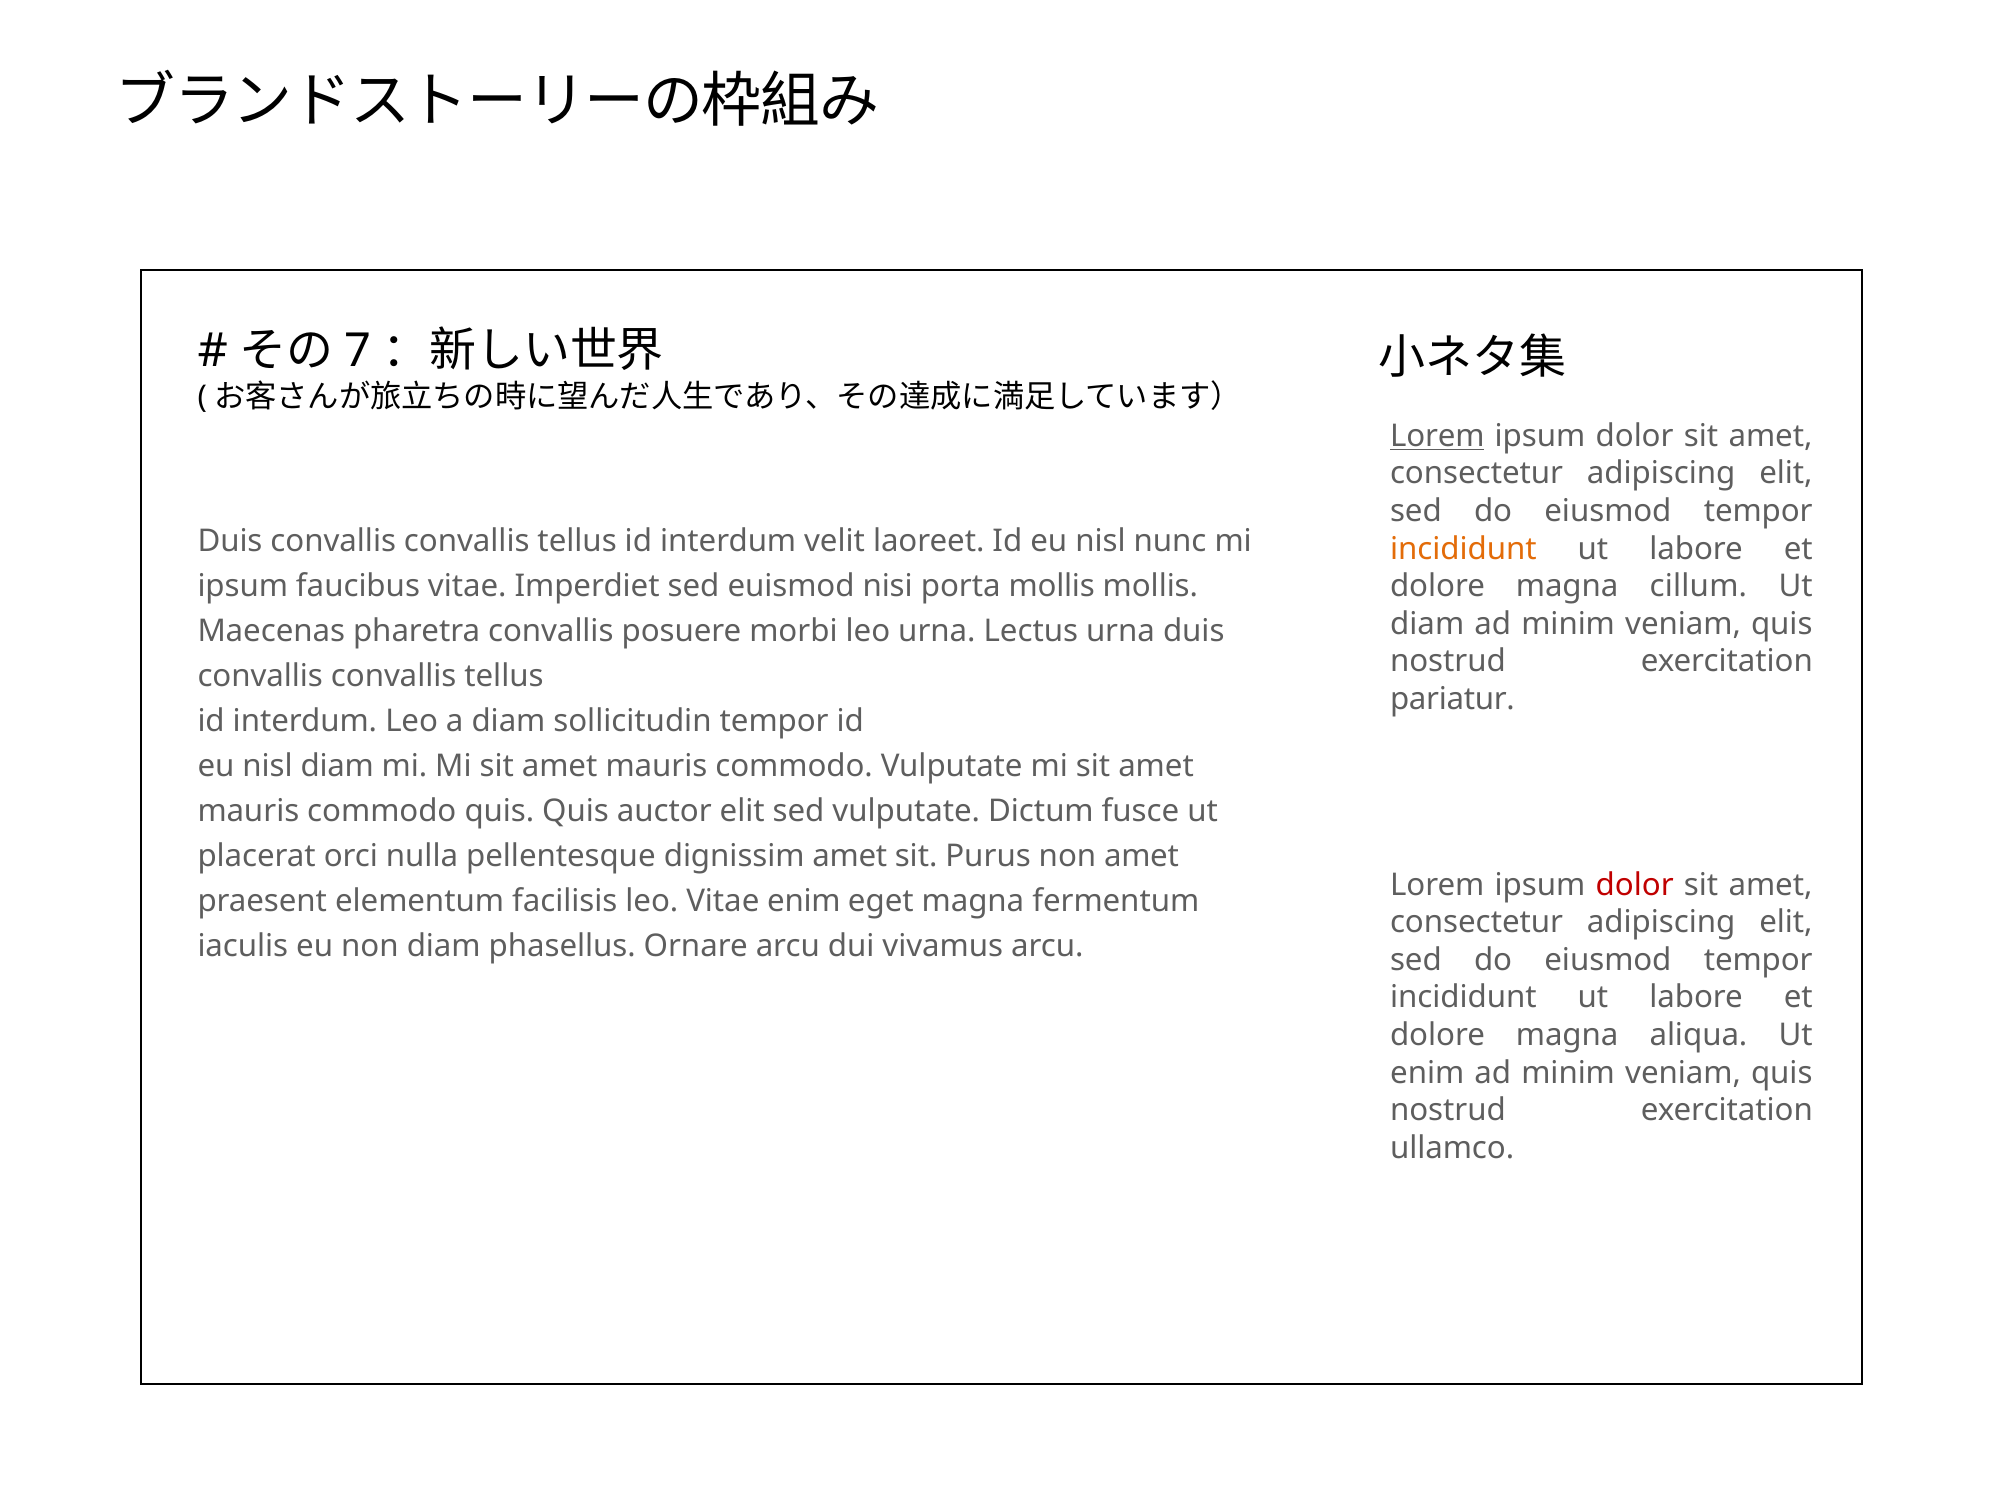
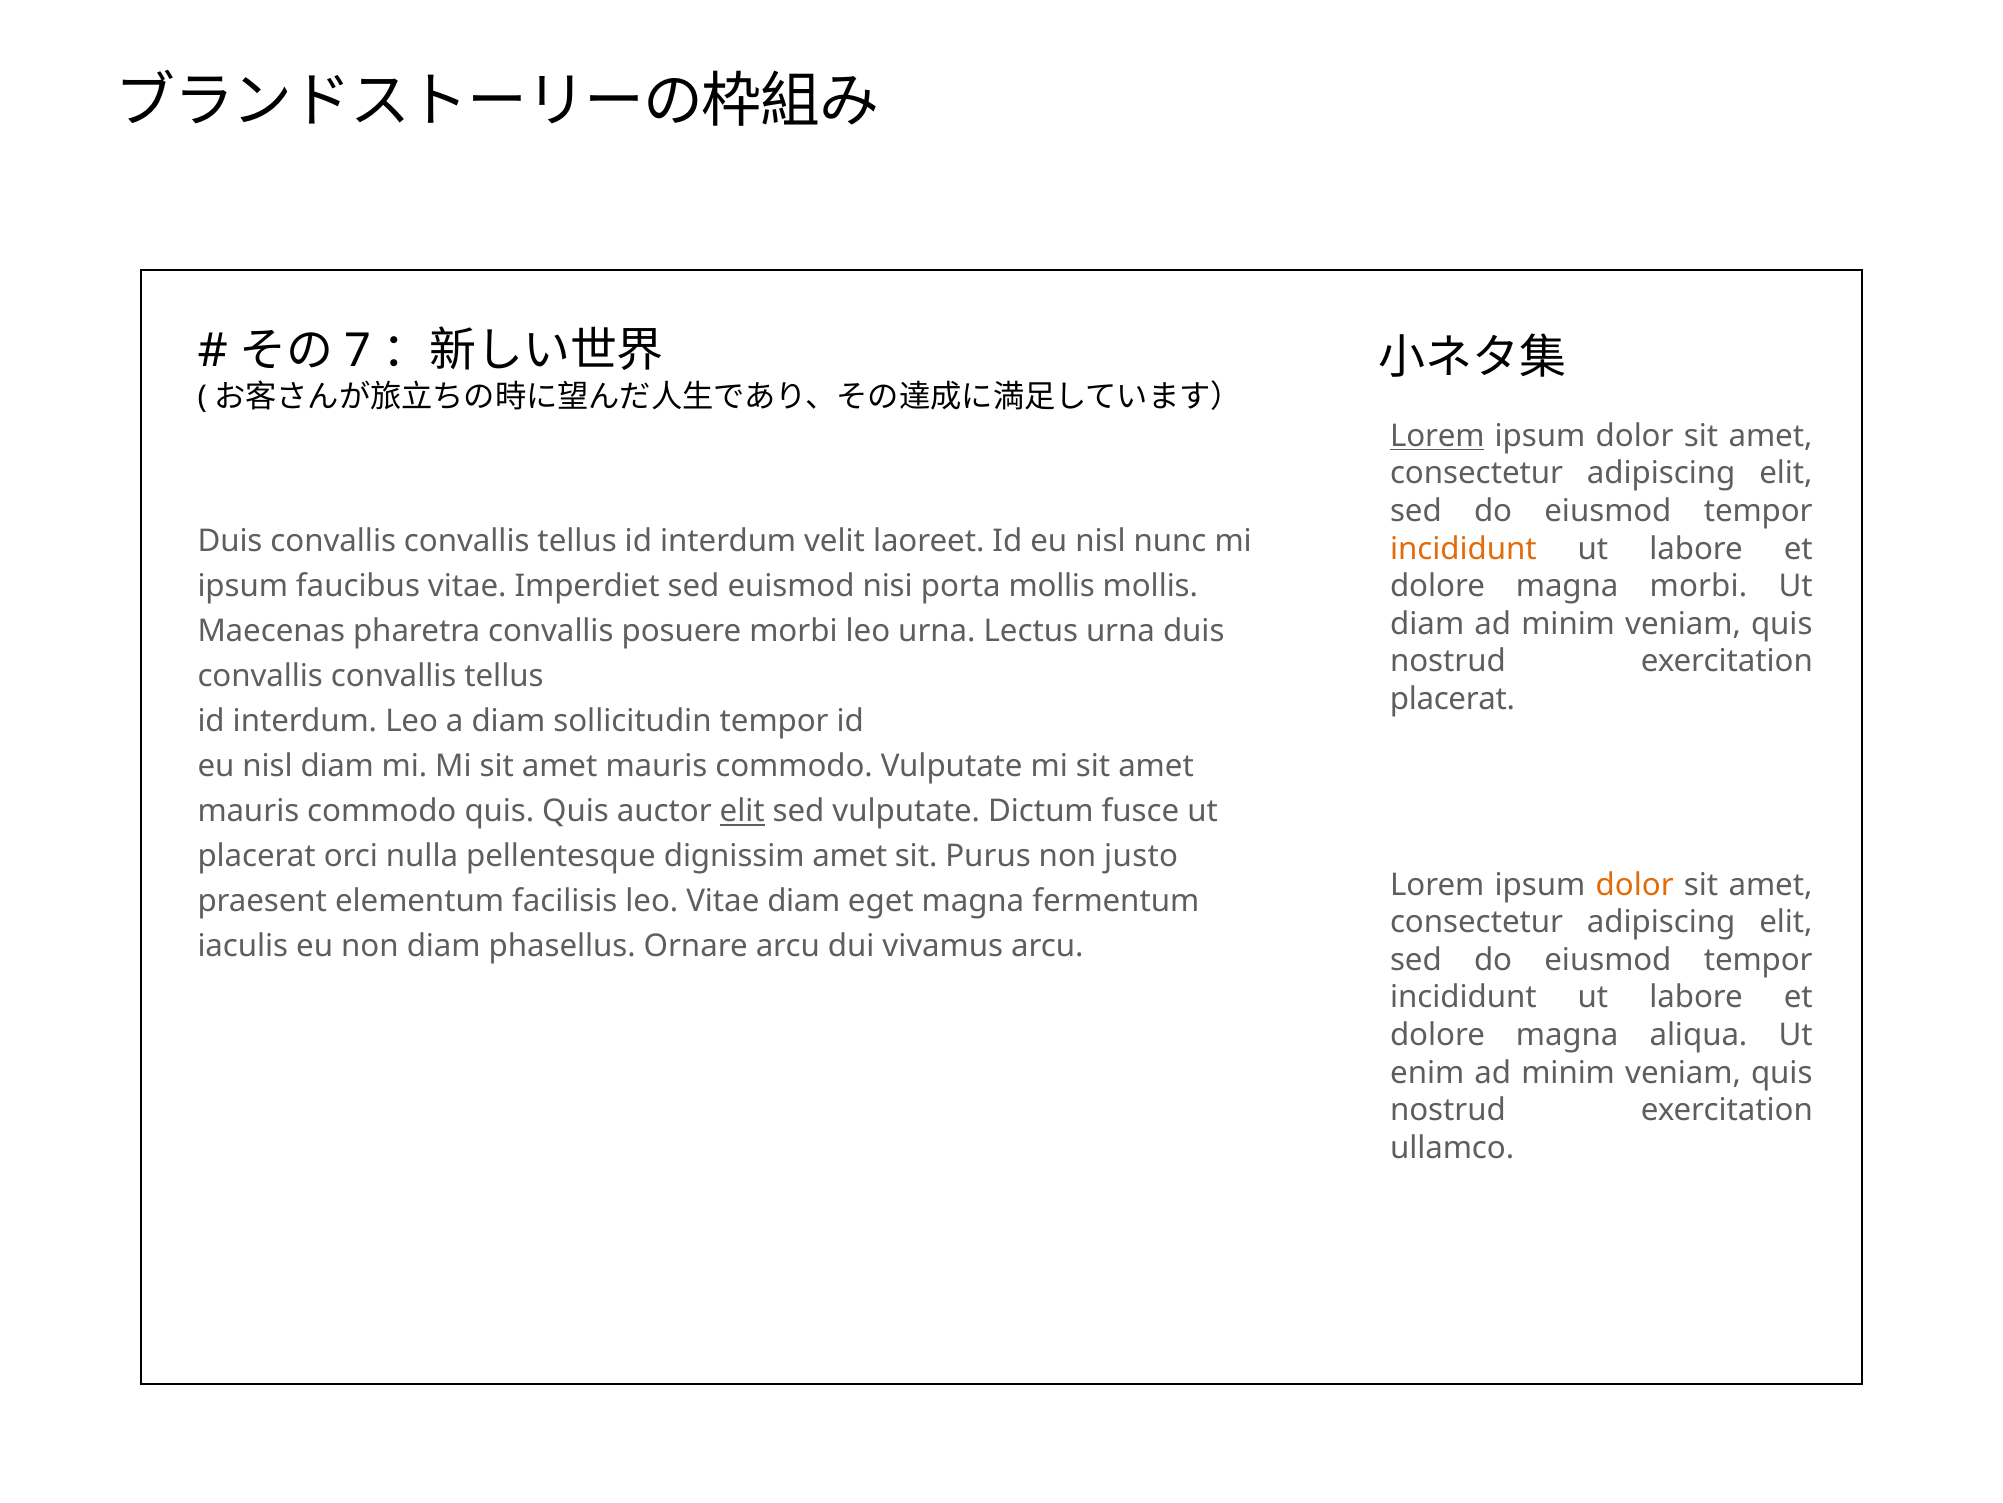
magna cillum: cillum -> morbi (1698, 586)
pariatur: pariatur -> placerat (1452, 699)
elit underline: none -> present (742, 811)
non amet: amet -> justo (1141, 856)
dolor colour: red -> orange (1635, 884)
Vitae enim: enim -> diam (804, 901)
